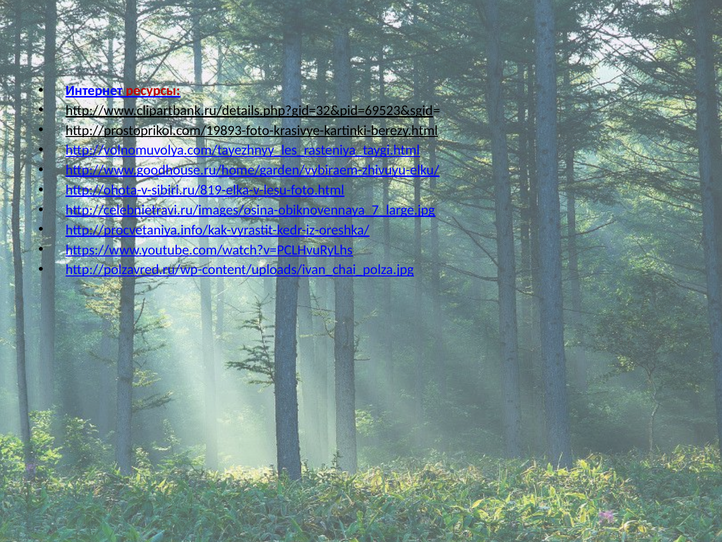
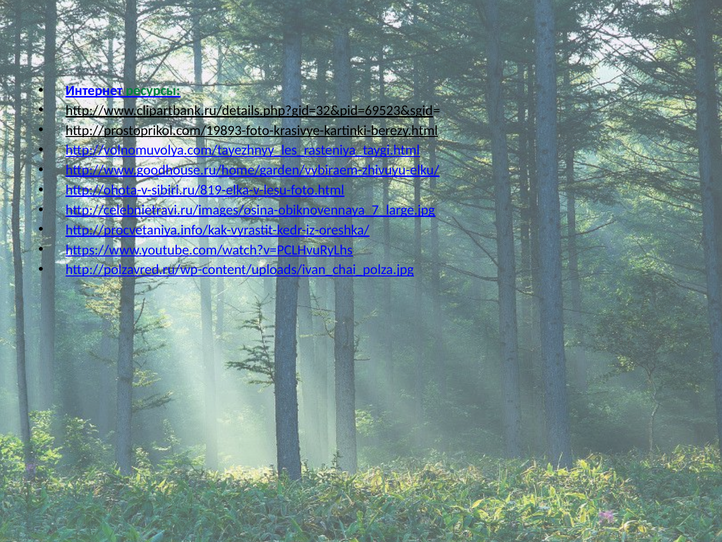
ресурсы colour: red -> green (153, 90)
